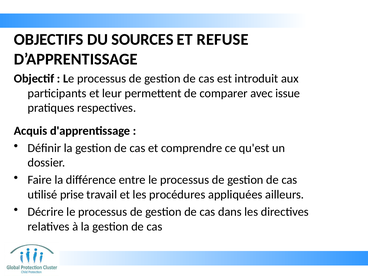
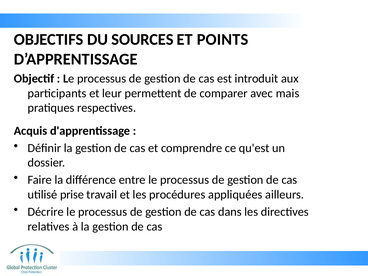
REFUSE: REFUSE -> POINTS (223, 39)
issue: issue -> mais (288, 93)
